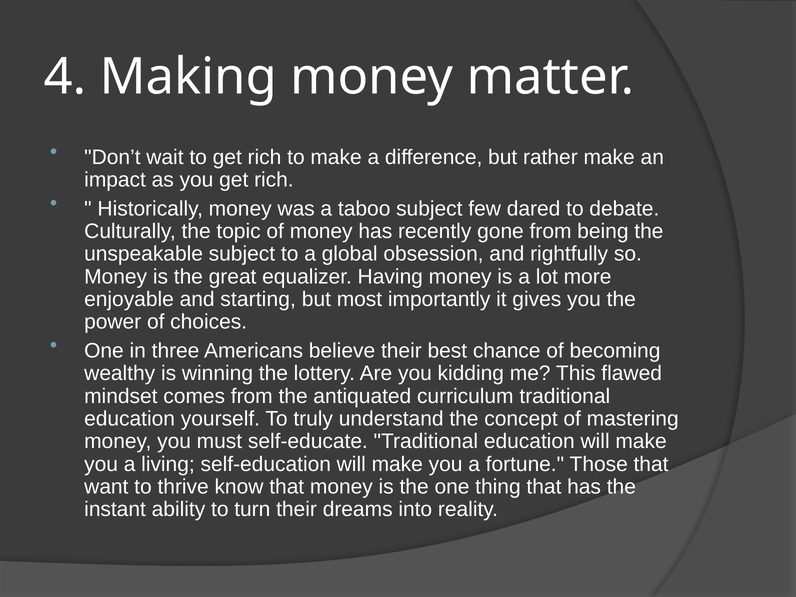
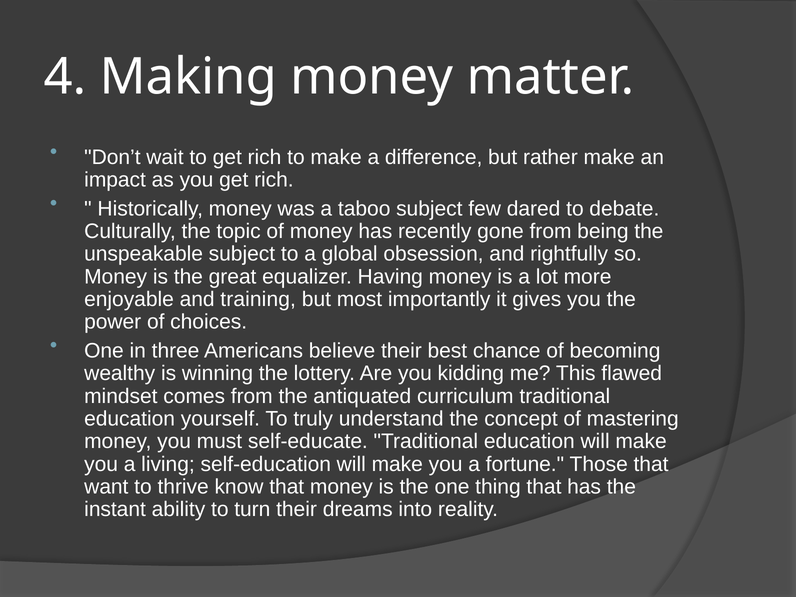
starting: starting -> training (258, 299)
